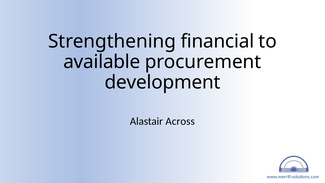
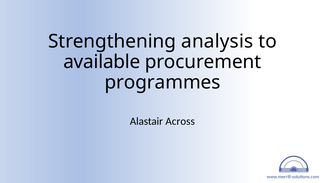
financial: financial -> analysis (217, 41)
development: development -> programmes (162, 82)
